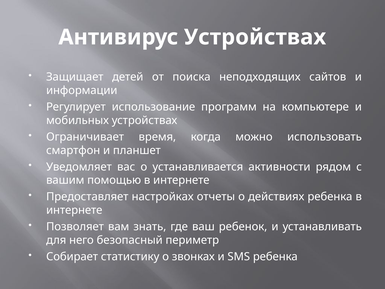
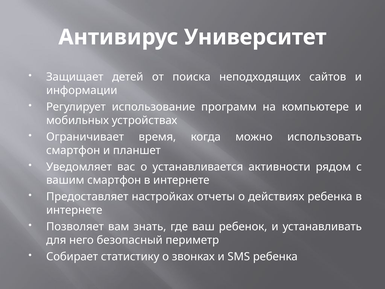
Антивирус Устройствах: Устройствах -> Университет (255, 37)
вашим помощью: помощью -> смартфон (114, 180)
